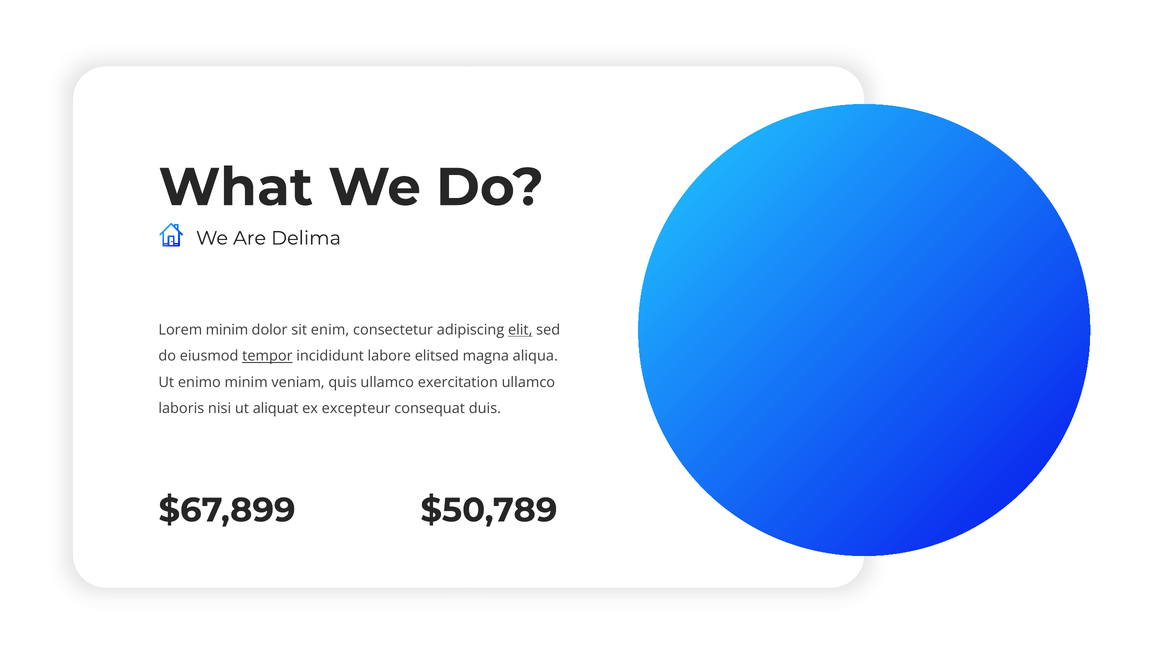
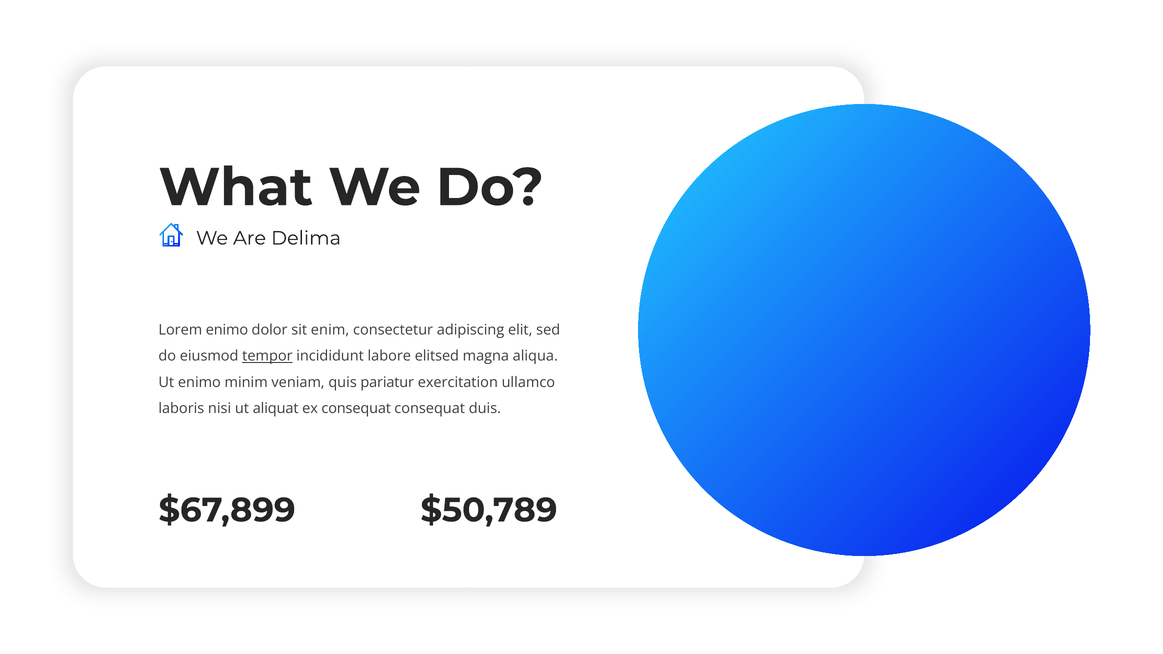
Lorem minim: minim -> enimo (227, 330)
elit underline: present -> none (520, 330)
quis ullamco: ullamco -> pariatur (387, 382)
ex excepteur: excepteur -> consequat (356, 409)
